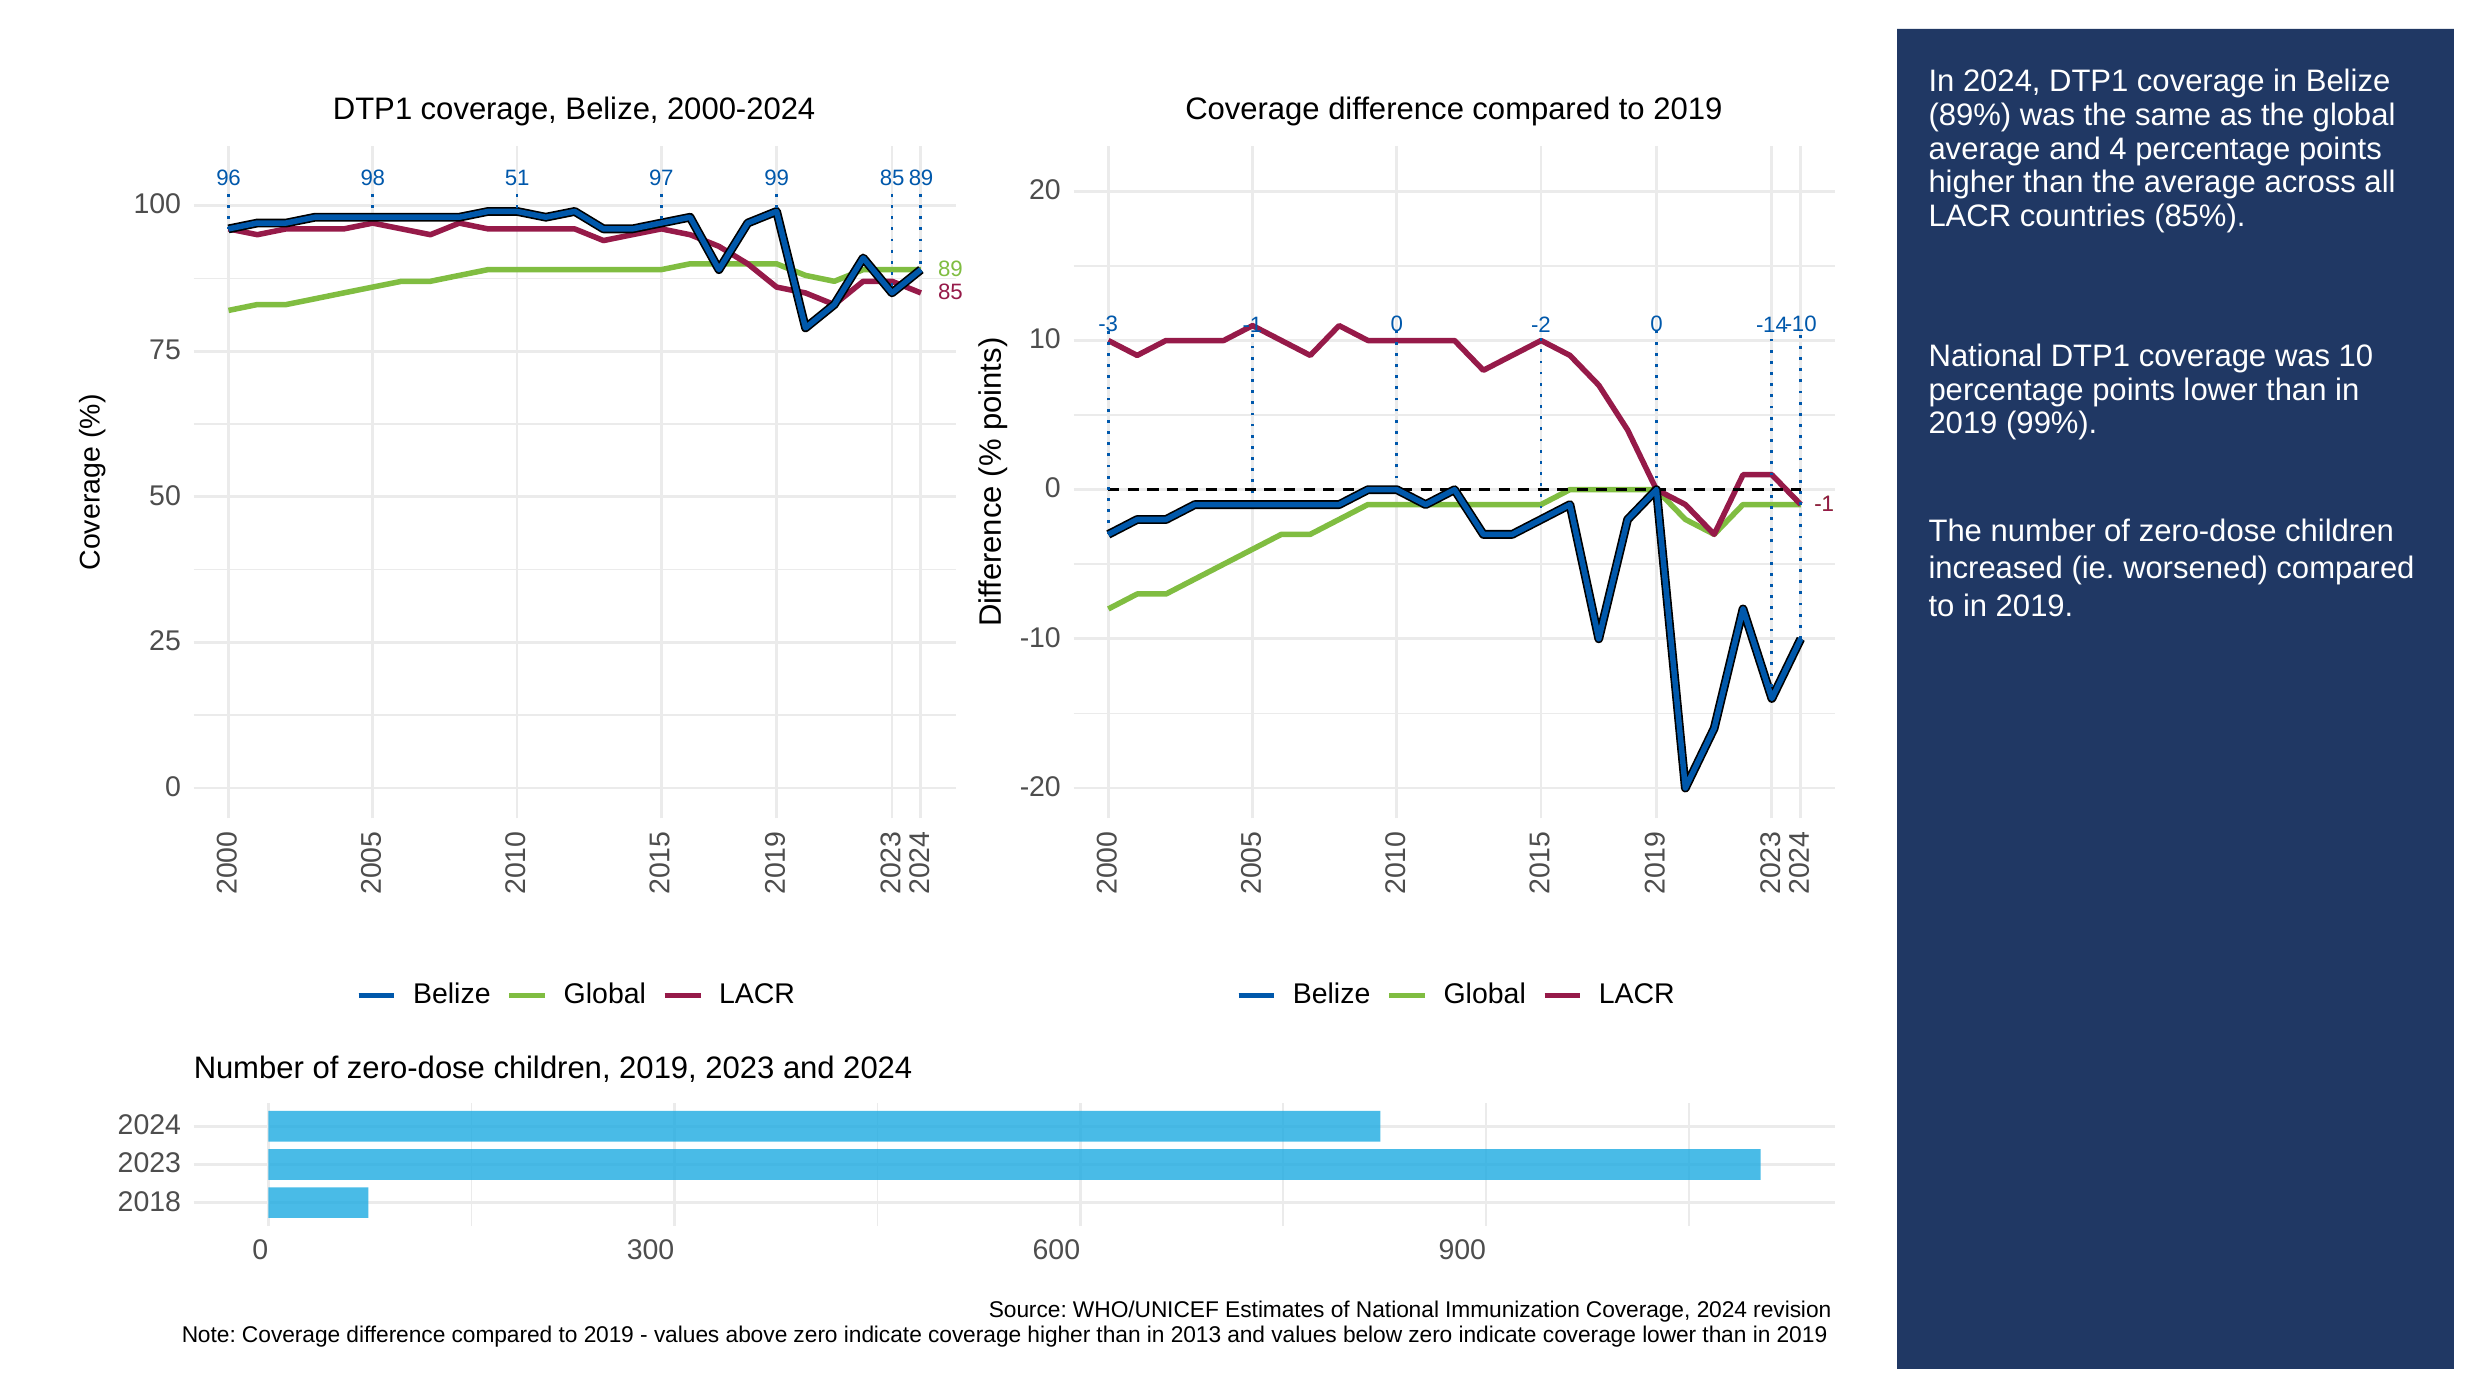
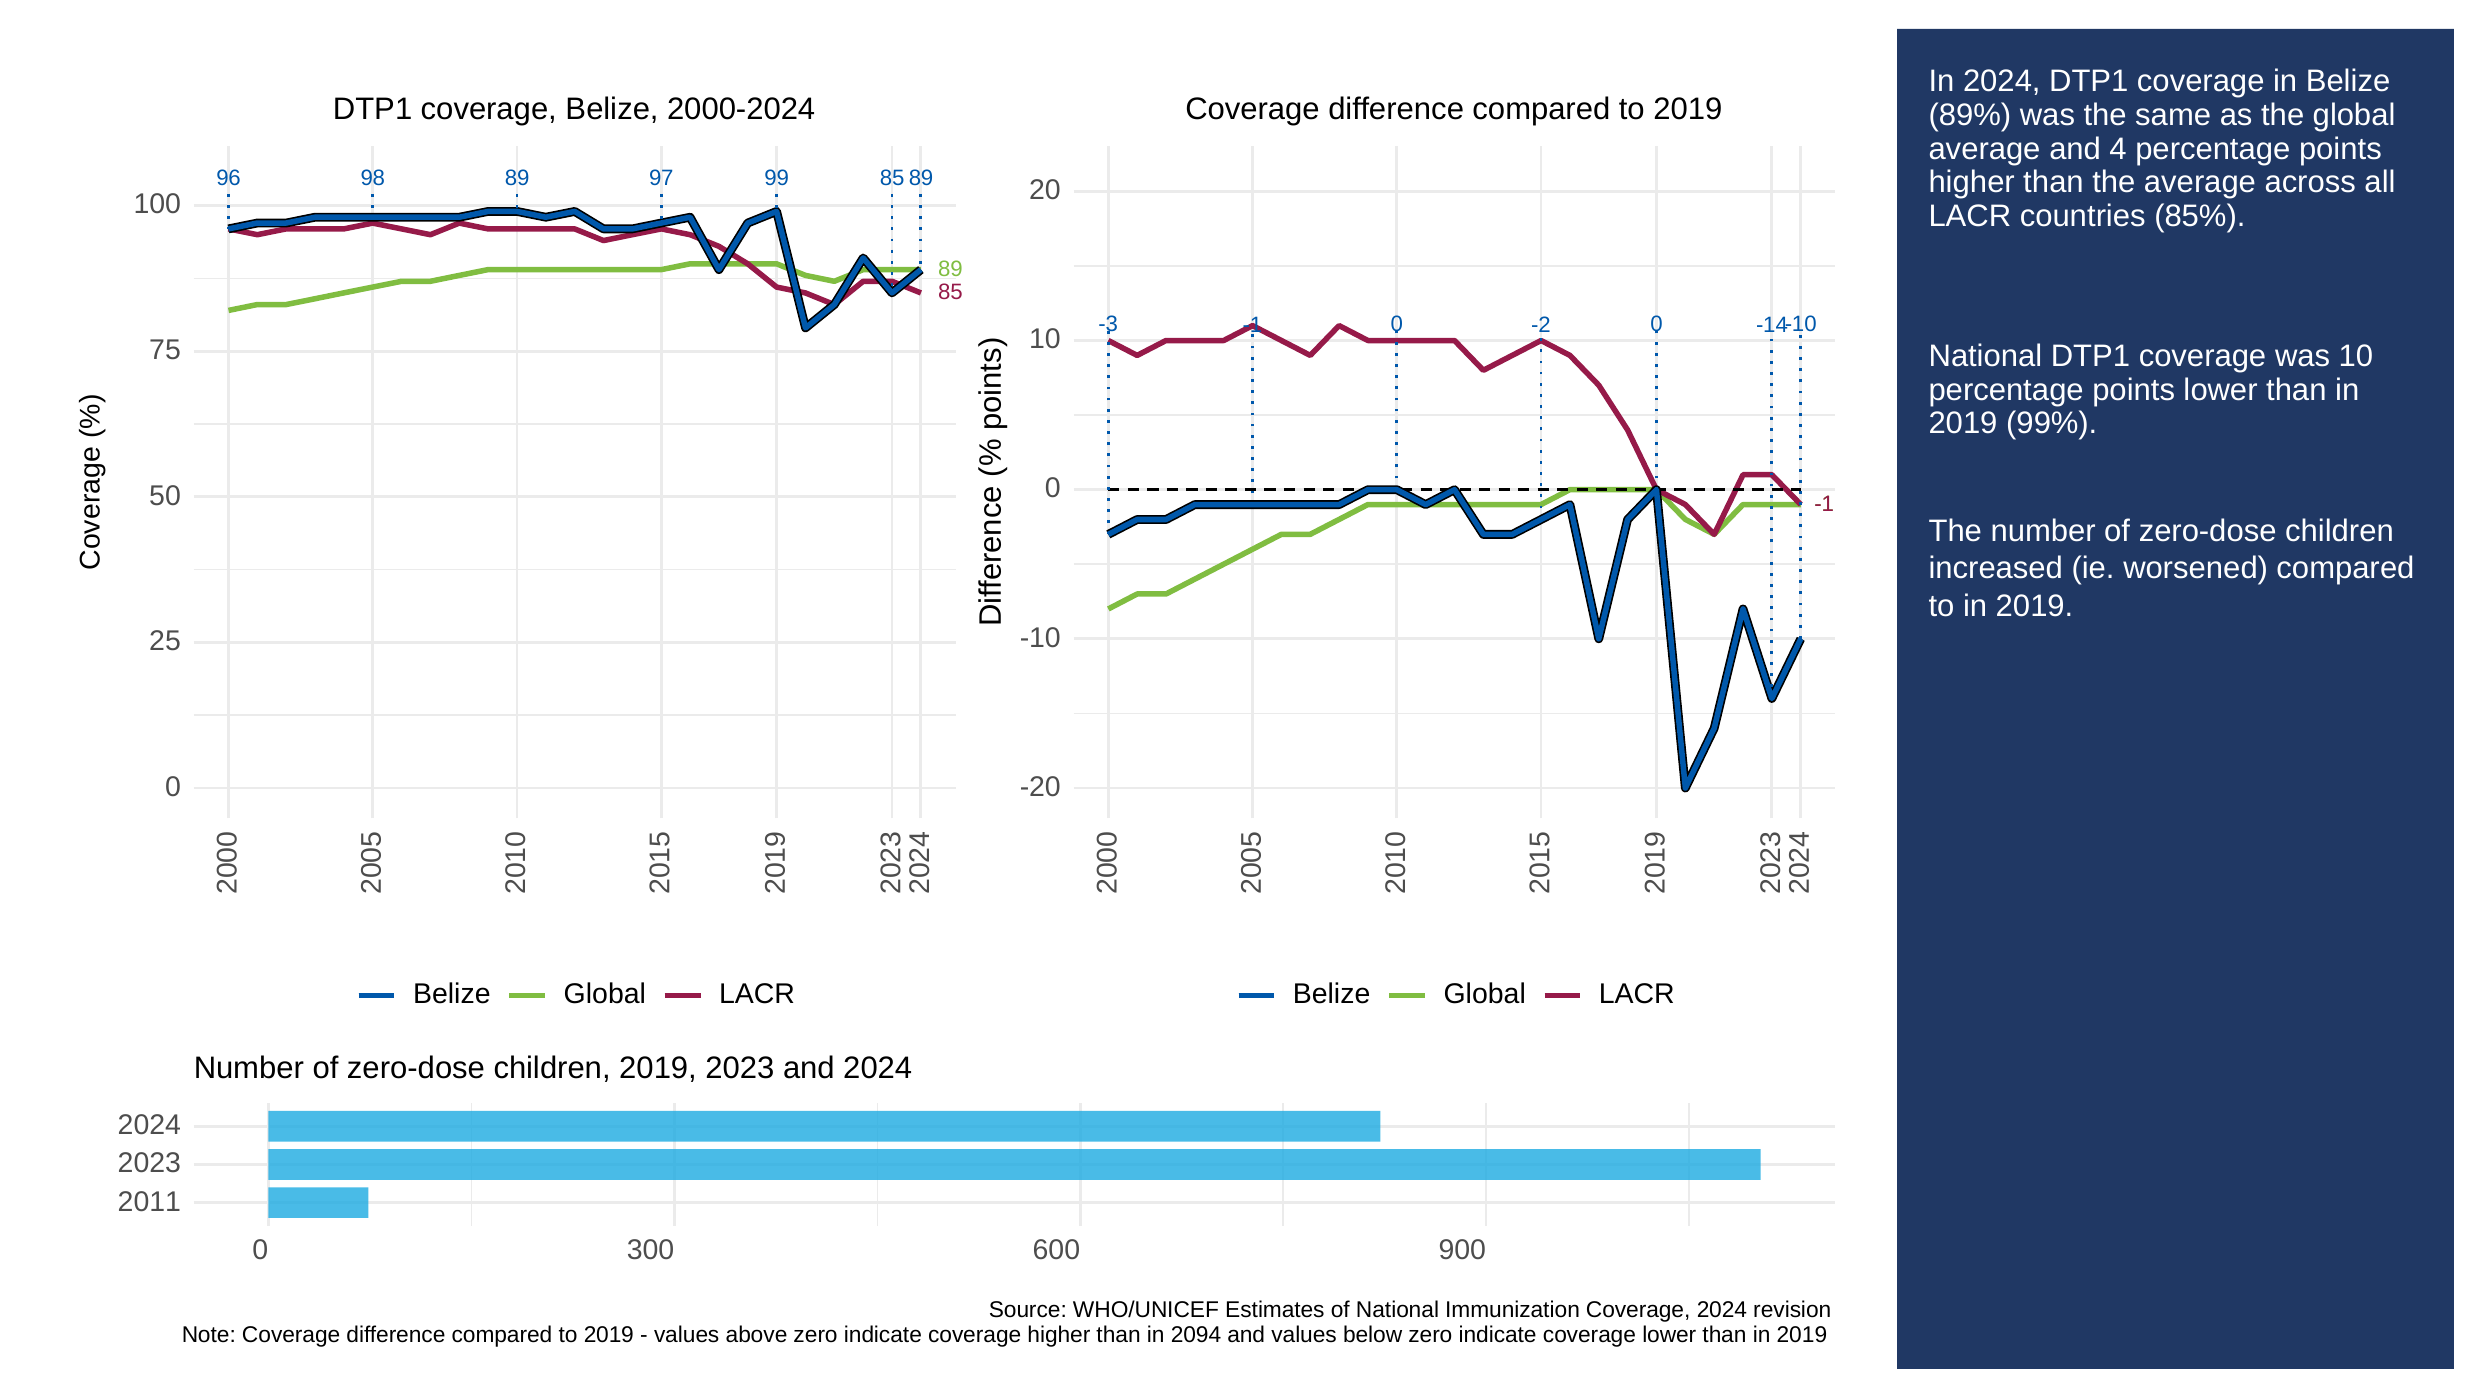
98 51: 51 -> 89 (517, 178)
2018: 2018 -> 2011 (149, 1201)
2013: 2013 -> 2094 (1196, 1335)
